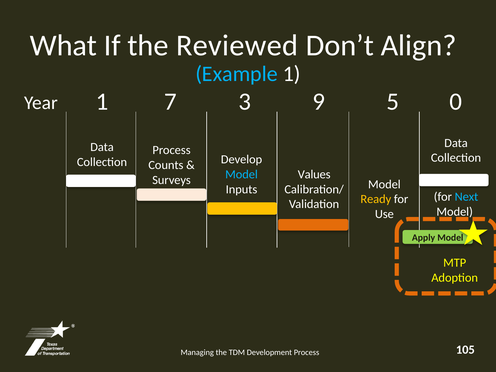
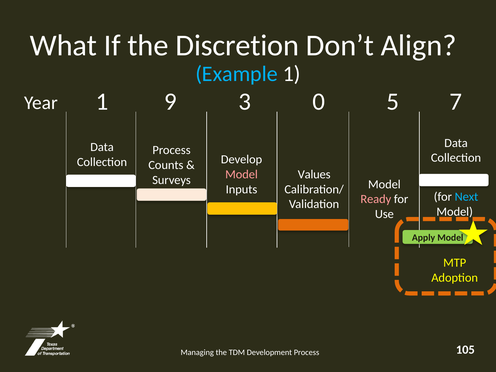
Reviewed: Reviewed -> Discretion (237, 46)
7: 7 -> 9 (171, 102)
9: 9 -> 0 (319, 102)
0: 0 -> 7 (456, 102)
Model colour: light blue -> pink (242, 174)
Ready colour: yellow -> pink (376, 199)
